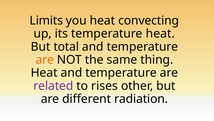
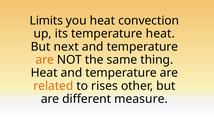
convecting: convecting -> convection (149, 20)
total: total -> next (66, 46)
related colour: purple -> orange (53, 85)
radiation: radiation -> measure (141, 98)
